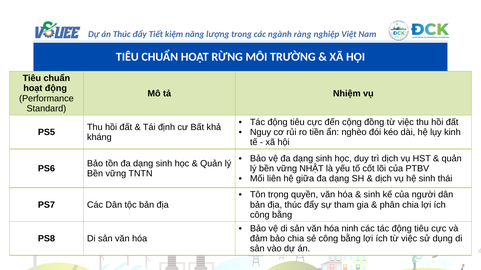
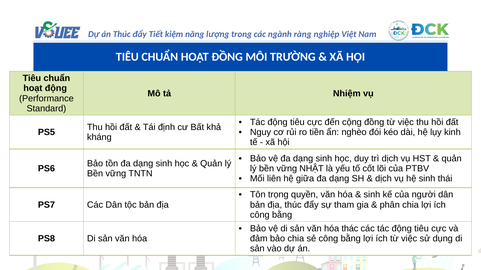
HOẠT RỪNG: RỪNG -> ĐỒNG (227, 57)
ninh: ninh -> thác (350, 229)
